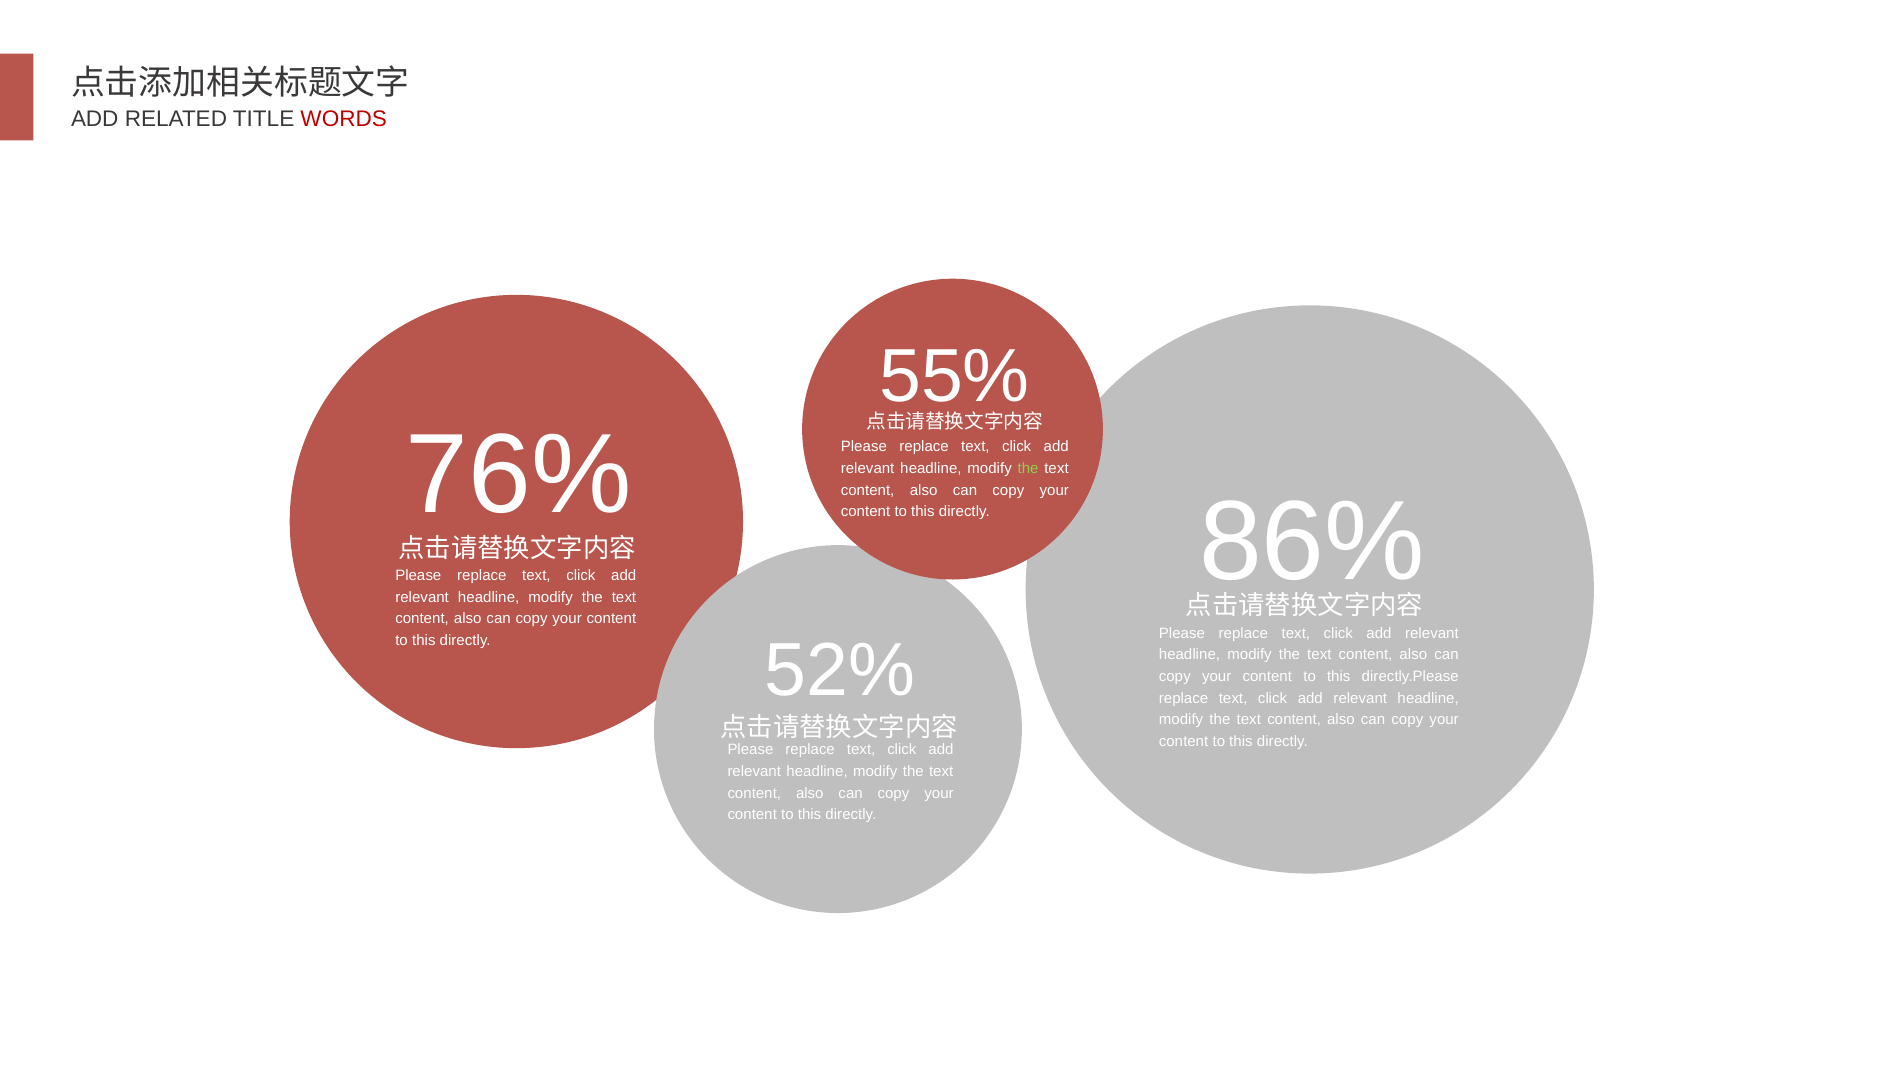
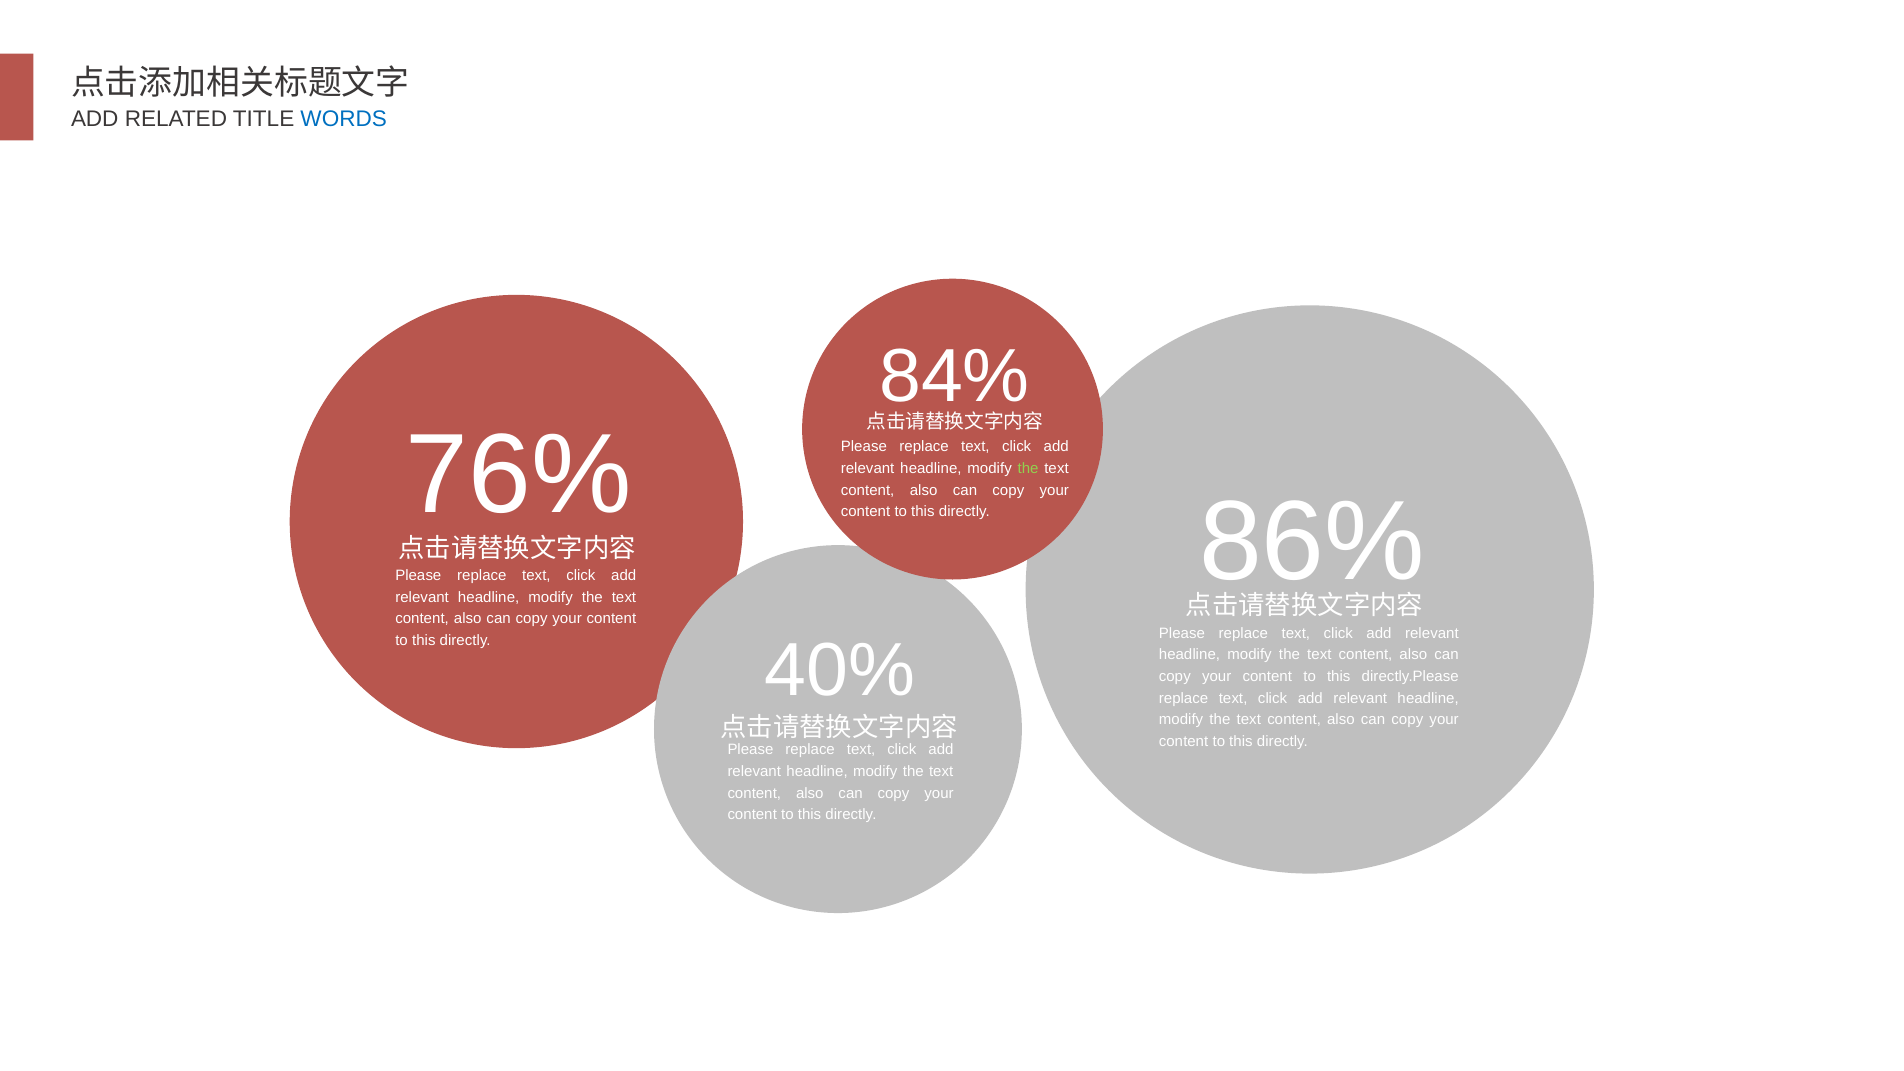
WORDS colour: red -> blue (344, 119)
55%: 55% -> 84% (955, 377)
52%: 52% -> 40% (840, 671)
